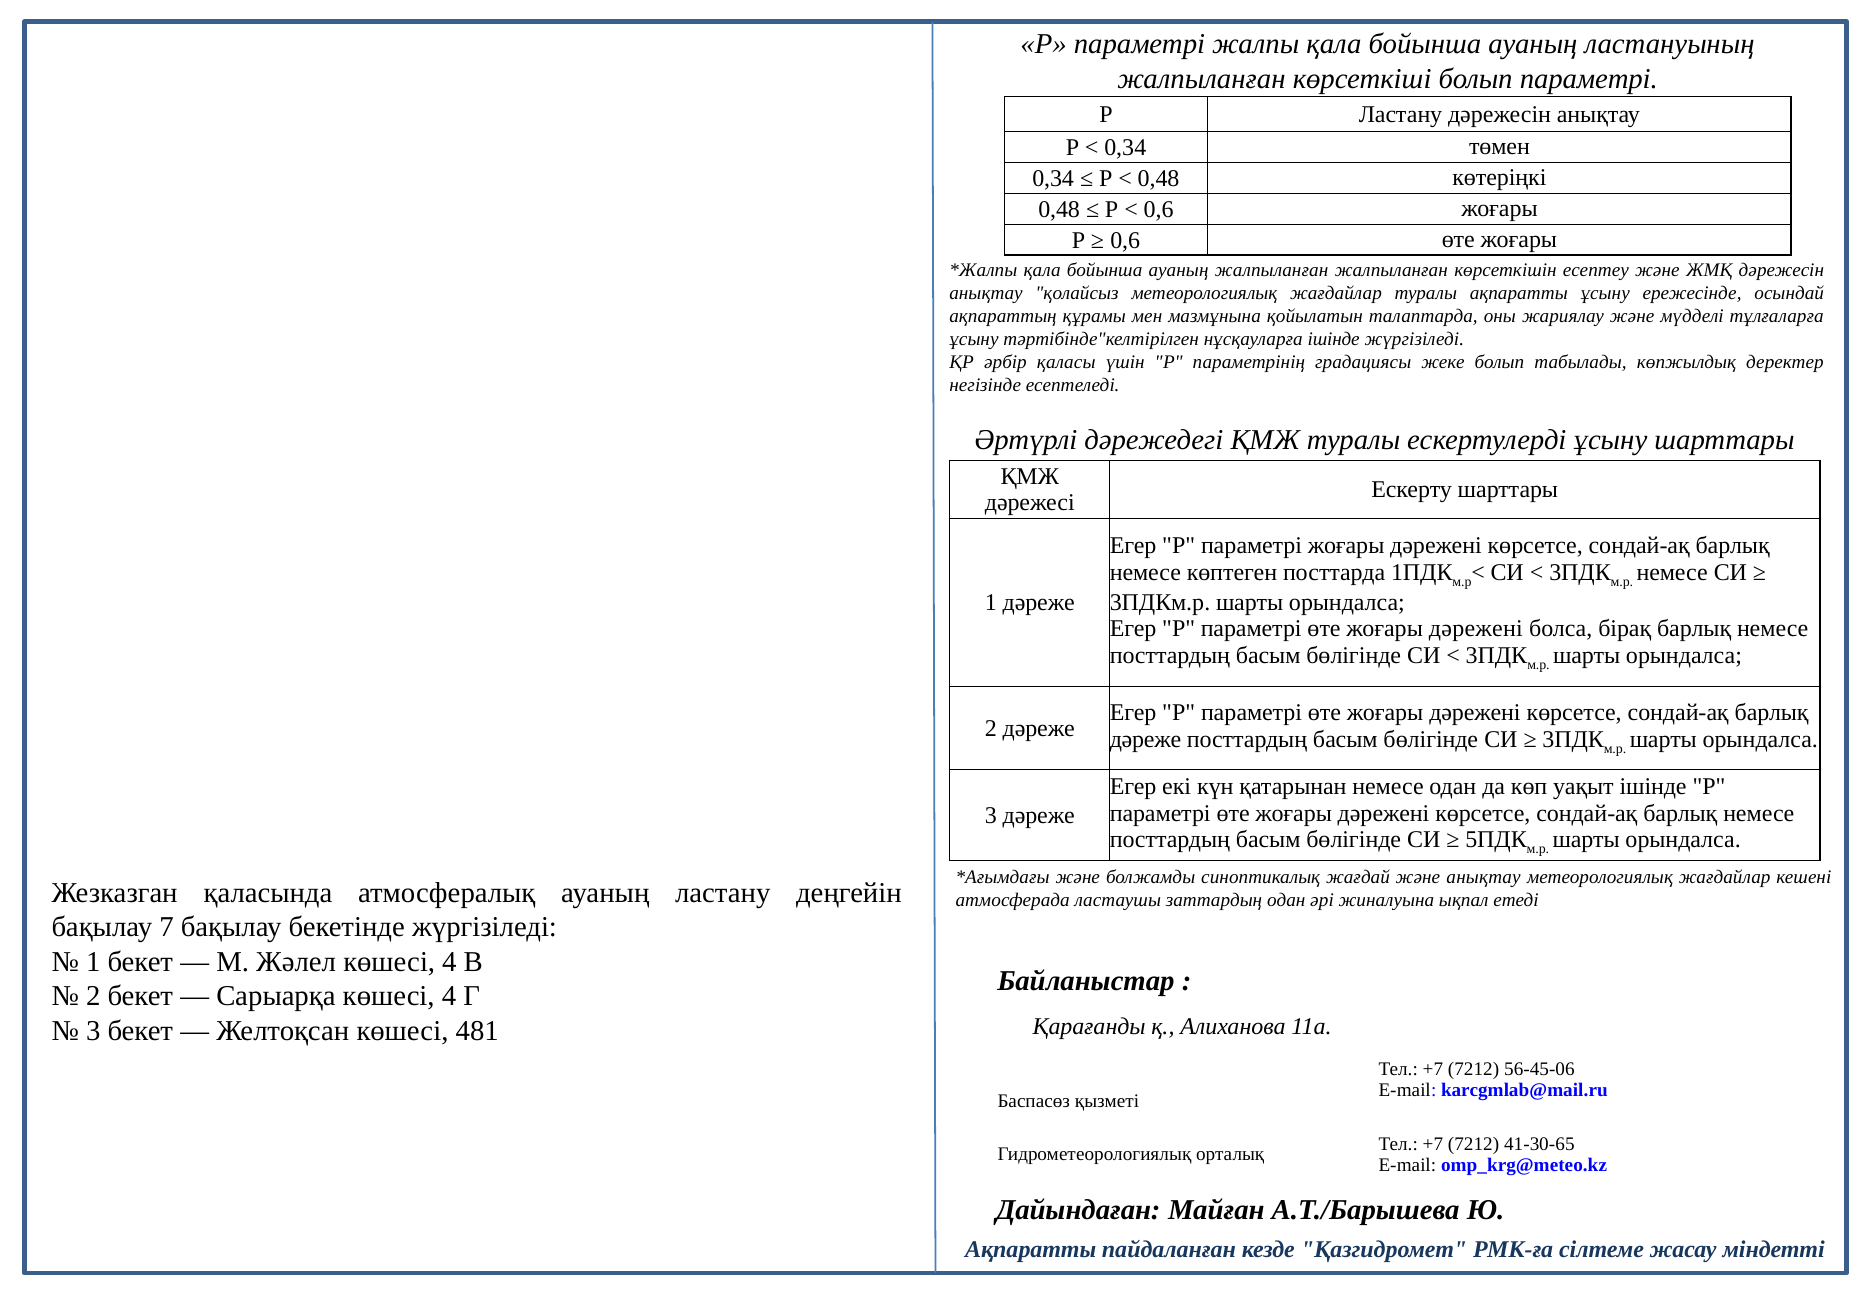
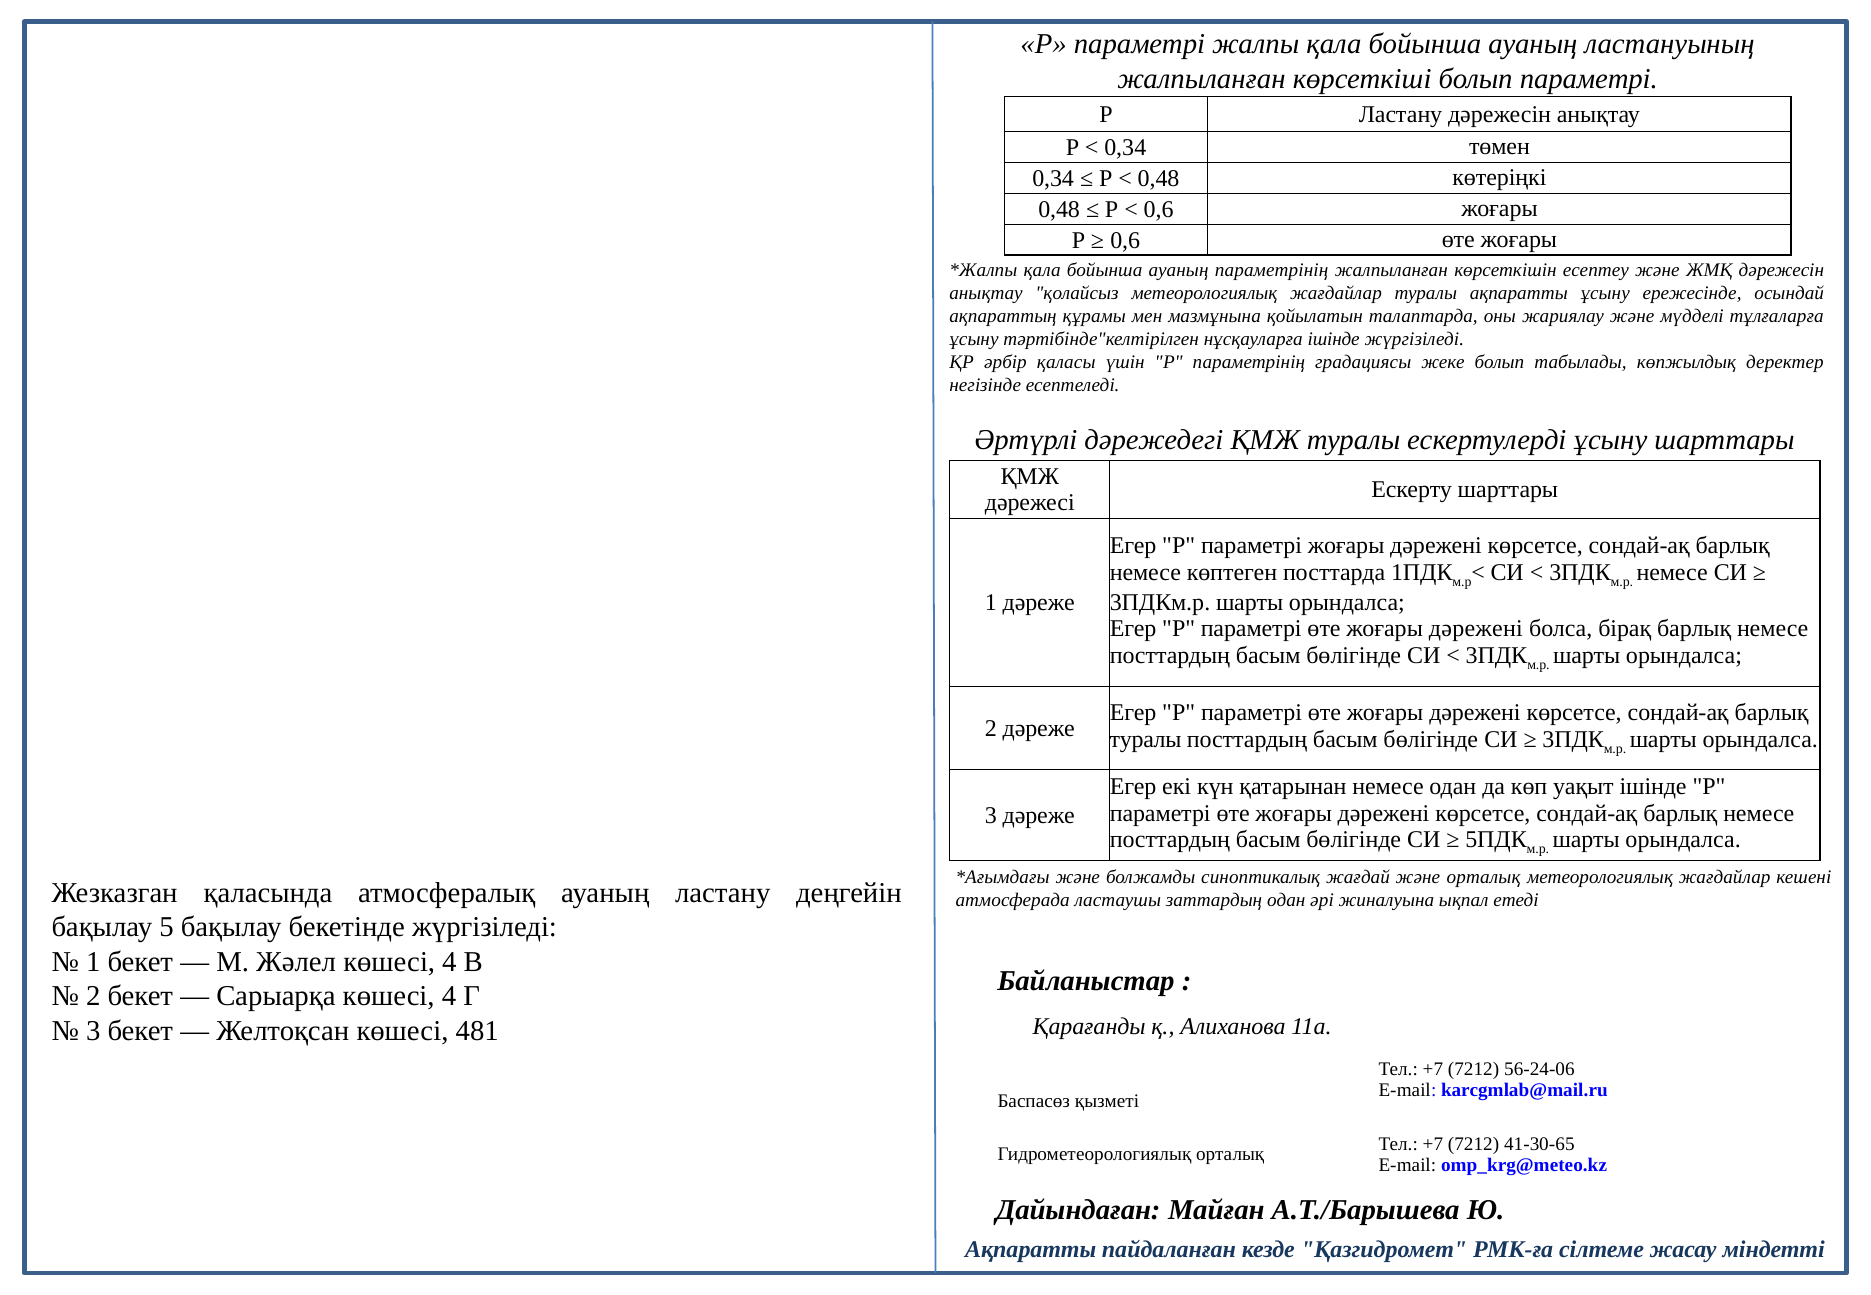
ауаның жалпыланған: жалпыланған -> параметрінің (1272, 270)
дәреже: дәреже -> туралы (1146, 740)
және анықтау: анықтау -> орталық (1484, 878)
7: 7 -> 5 (167, 927)
56-45-06: 56-45-06 -> 56-24-06 (1539, 1069)
